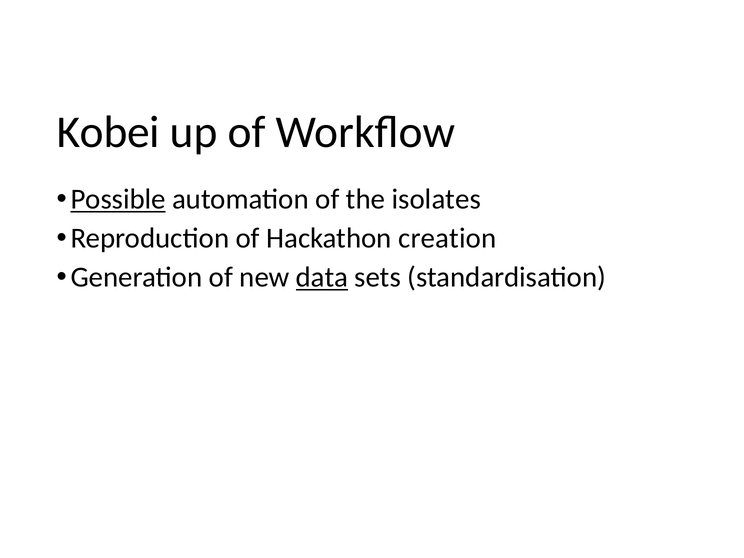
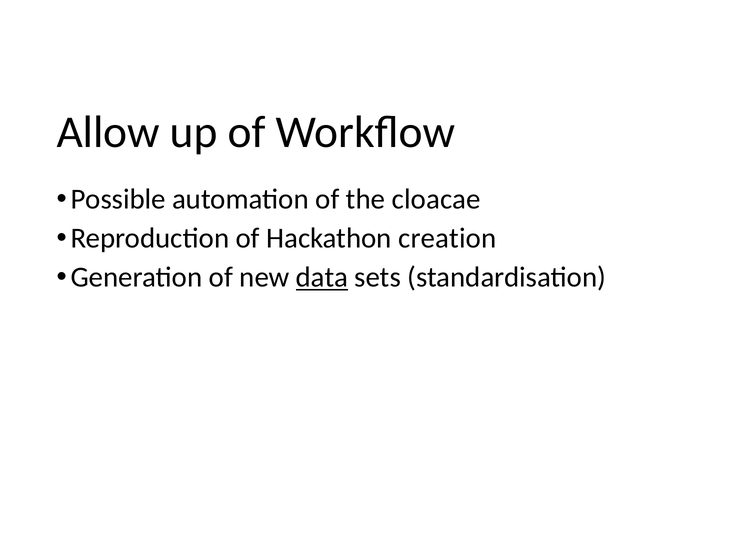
Kobei: Kobei -> Allow (108, 132)
Possible underline: present -> none (118, 199)
isolates: isolates -> cloacae (436, 199)
